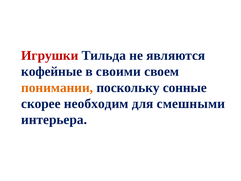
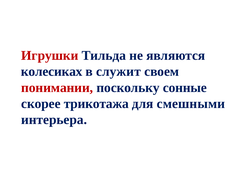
кофейные: кофейные -> колесиках (52, 71)
своими: своими -> служит (118, 71)
понимании colour: orange -> red (57, 87)
необходим: необходим -> трикотажа (96, 104)
